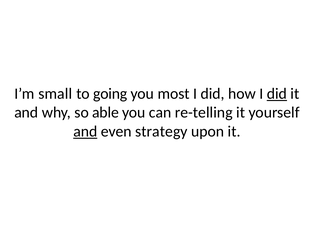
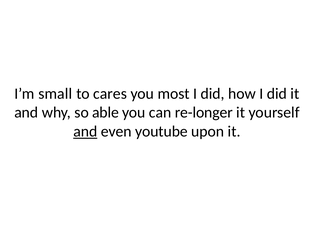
going: going -> cares (110, 93)
did underline: present -> none (277, 93)
re-telling: re-telling -> re-longer (204, 112)
strategy: strategy -> youtube (161, 131)
